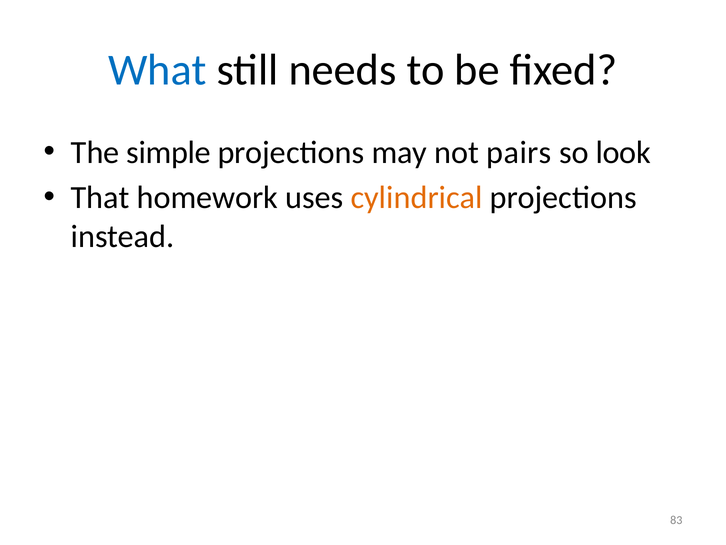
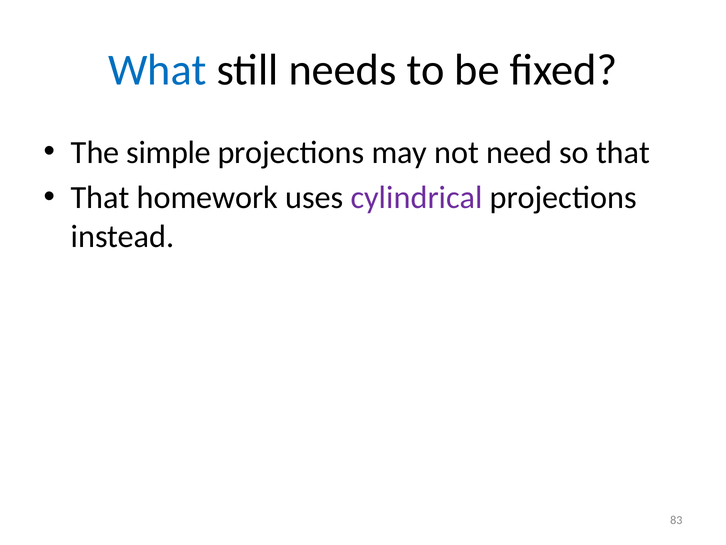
pairs: pairs -> need (519, 152)
so look: look -> that (623, 152)
cylindrical colour: orange -> purple (417, 197)
